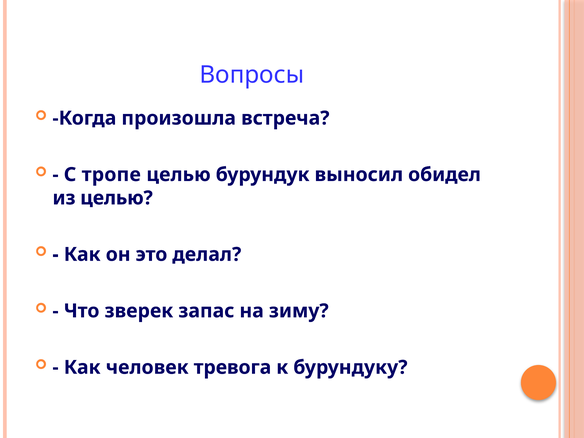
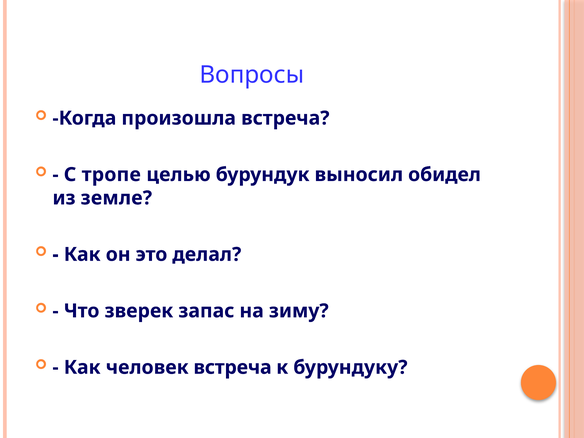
из целью: целью -> земле (116, 198)
человек тревога: тревога -> встреча (233, 367)
